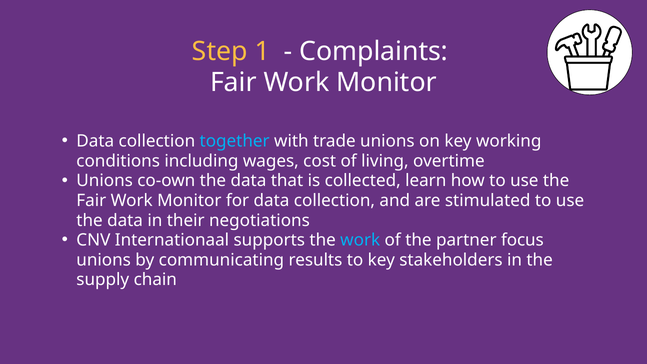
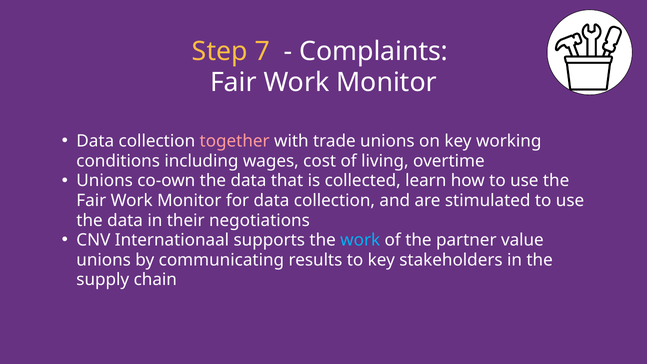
1: 1 -> 7 (262, 52)
together colour: light blue -> pink (235, 141)
focus: focus -> value (522, 240)
